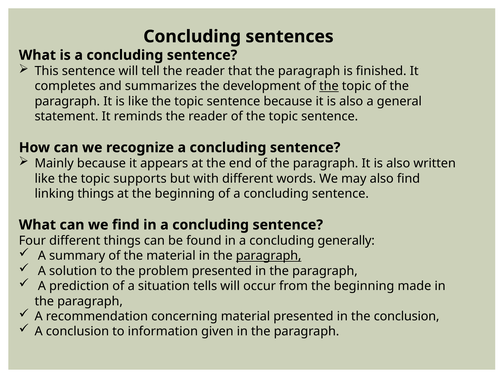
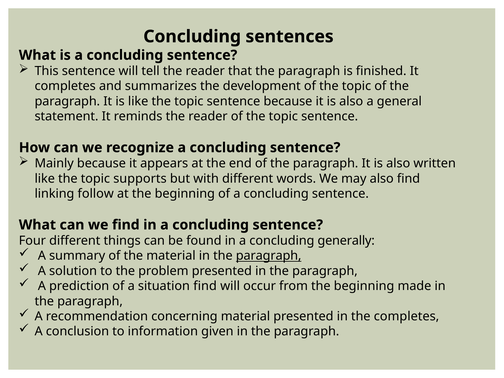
the underline: present -> none (329, 86)
linking things: things -> follow (96, 194)
situation tells: tells -> find (205, 286)
the conclusion: conclusion -> completes (406, 316)
